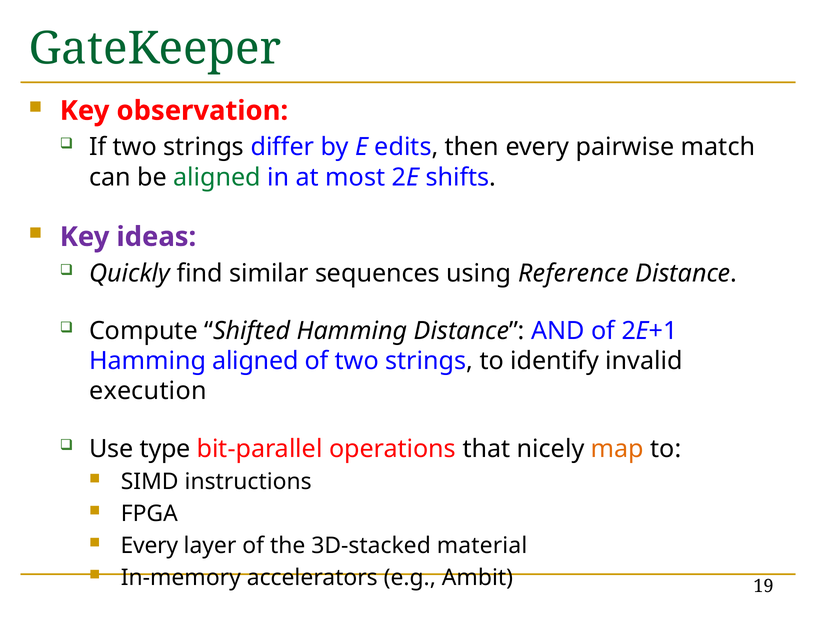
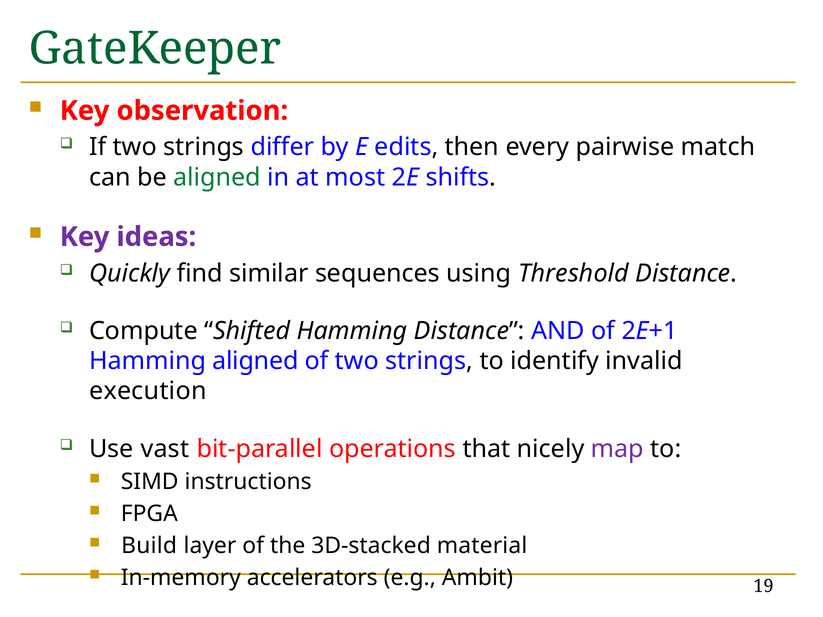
Reference: Reference -> Threshold (573, 273)
type: type -> vast (165, 449)
map colour: orange -> purple (617, 449)
Every: Every -> Build (149, 546)
